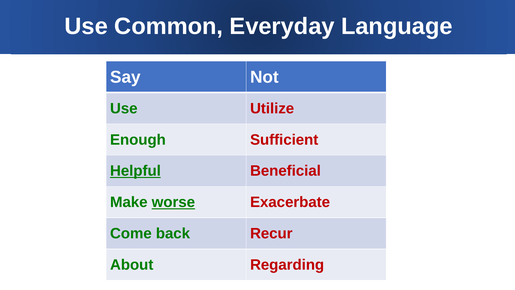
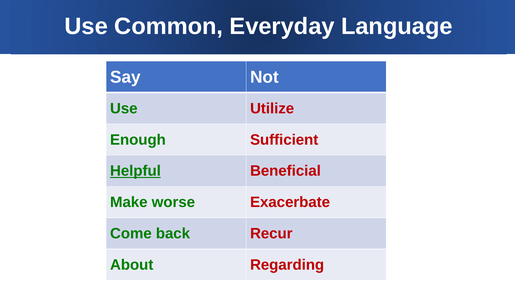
worse underline: present -> none (173, 202)
